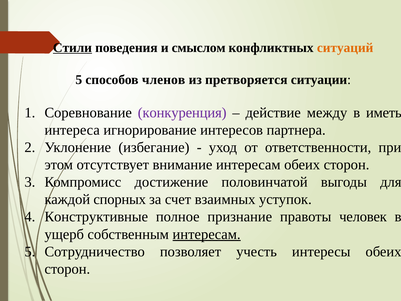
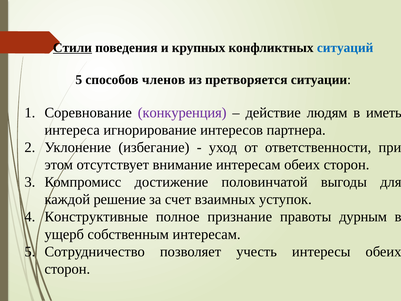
смыслом: смыслом -> крупных (199, 48)
ситуаций colour: orange -> blue (345, 48)
между: между -> людям (327, 113)
спорных: спорных -> решение (120, 199)
человек: человек -> дурным (363, 217)
интересам underline: present -> none (207, 234)
